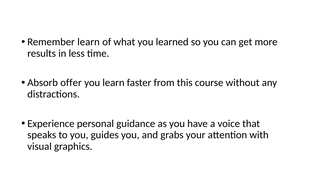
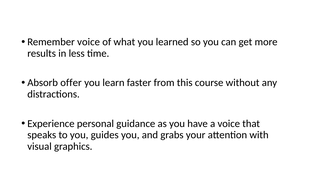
Remember learn: learn -> voice (89, 42)
